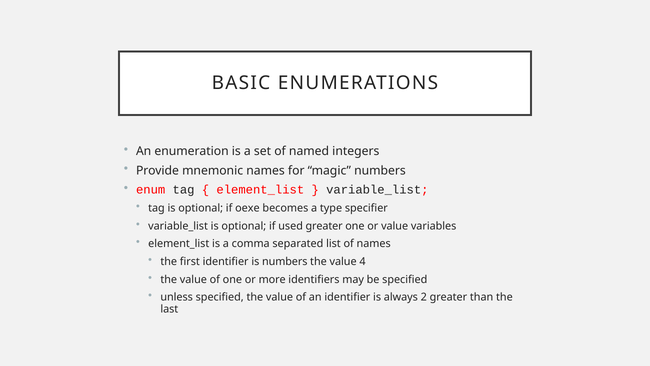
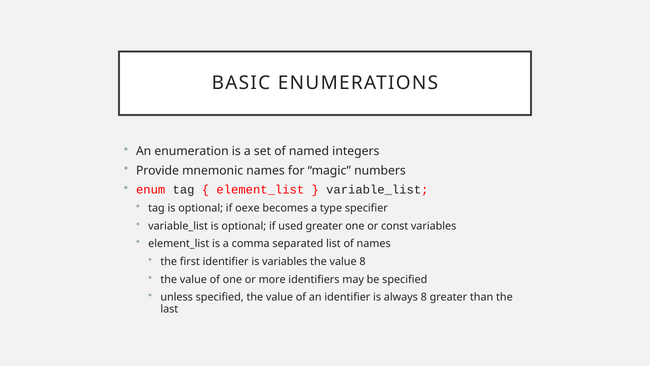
or value: value -> const (395, 226)
is numbers: numbers -> variables (285, 261)
value 4: 4 -> 8 (363, 261)
always 2: 2 -> 8 (424, 297)
